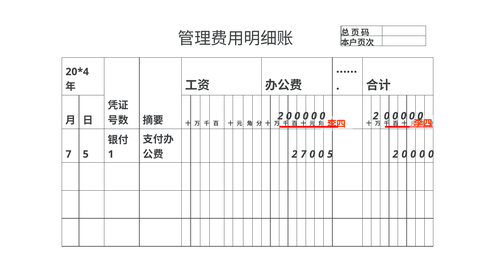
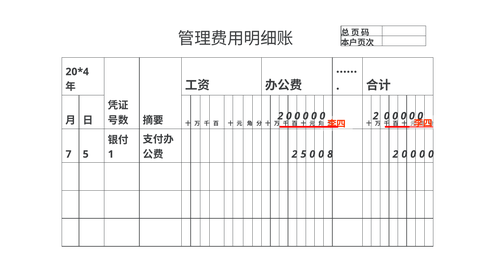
2 7: 7 -> 5 (303, 154)
0 5: 5 -> 8 (330, 154)
